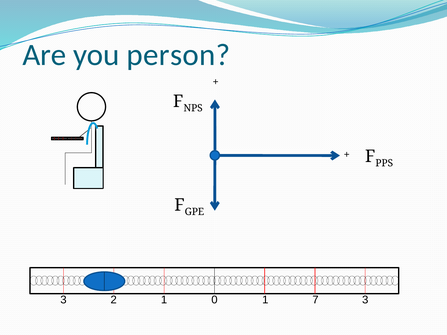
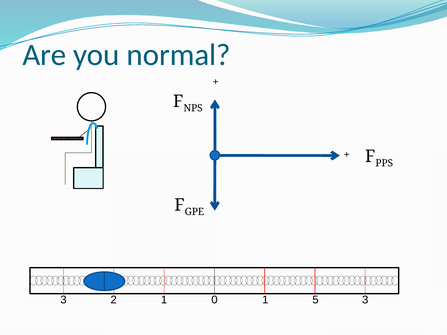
person: person -> normal (179, 55)
7: 7 -> 5 (315, 300)
